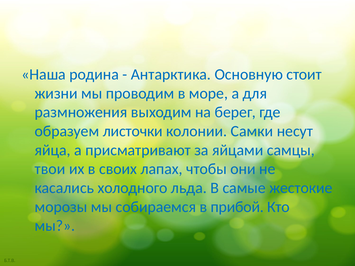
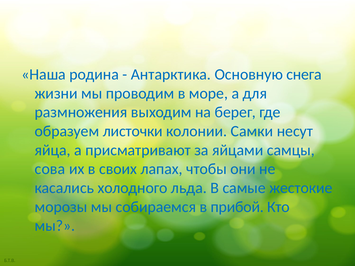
стоит: стоит -> снега (304, 74)
твои: твои -> сова (50, 169)
